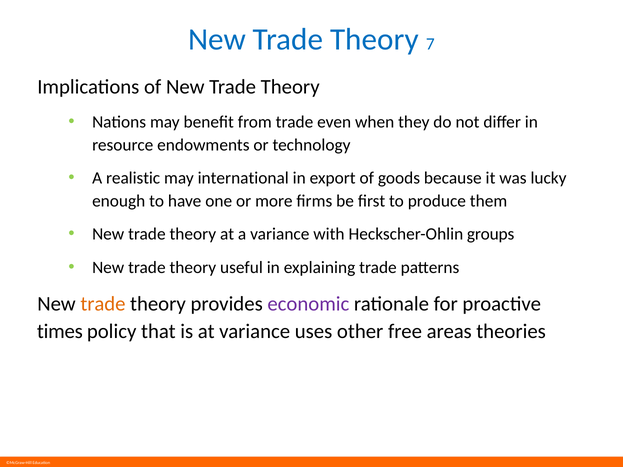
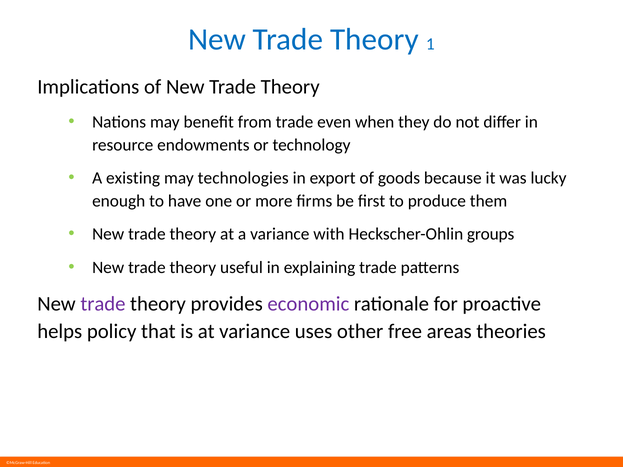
7: 7 -> 1 (430, 44)
realistic: realistic -> existing (133, 178)
international: international -> technologies (243, 178)
trade colour: orange -> purple (103, 304)
times: times -> helps (60, 331)
